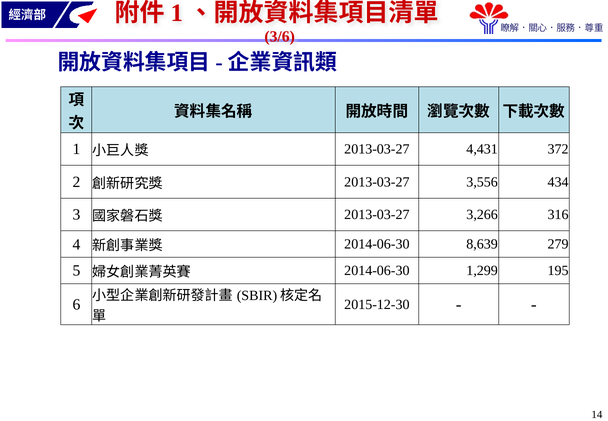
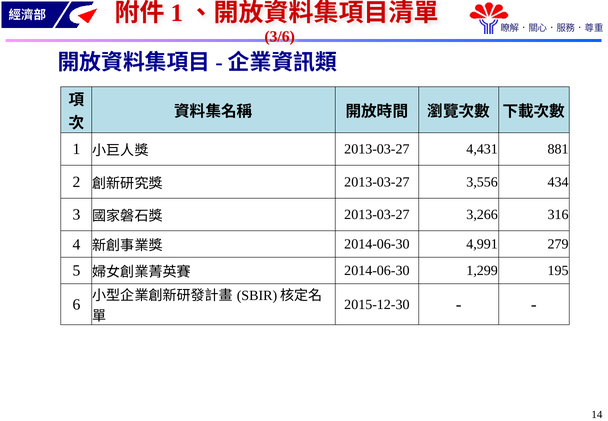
372: 372 -> 881 (558, 149)
8,639: 8,639 -> 4,991 (482, 244)
